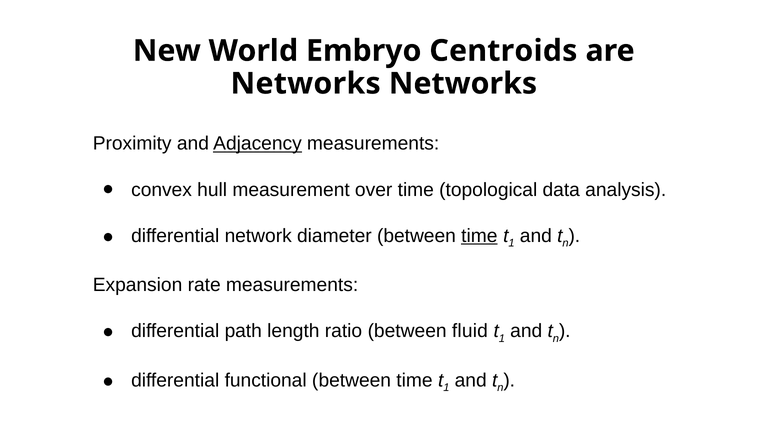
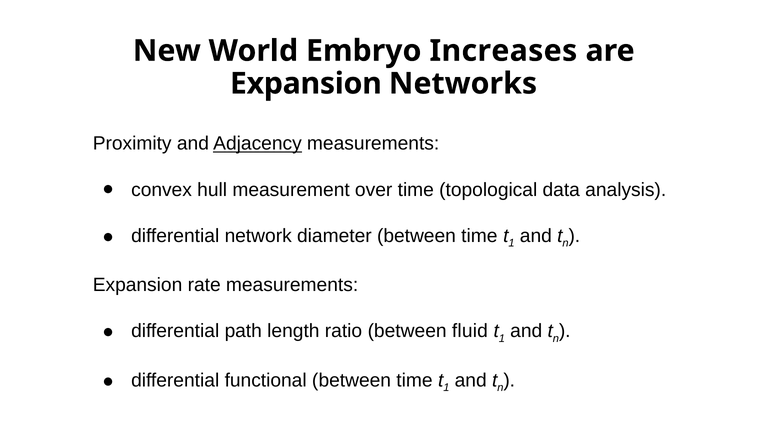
Centroids: Centroids -> Increases (503, 51)
Networks: Networks -> Expansion (306, 84)
time underline: present -> none (479, 236)
